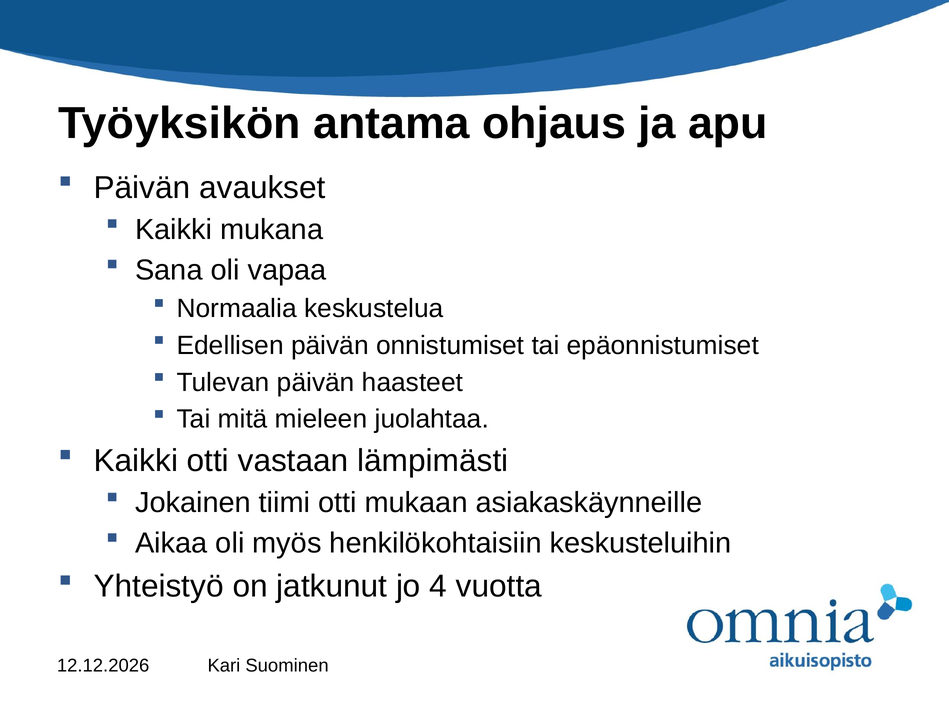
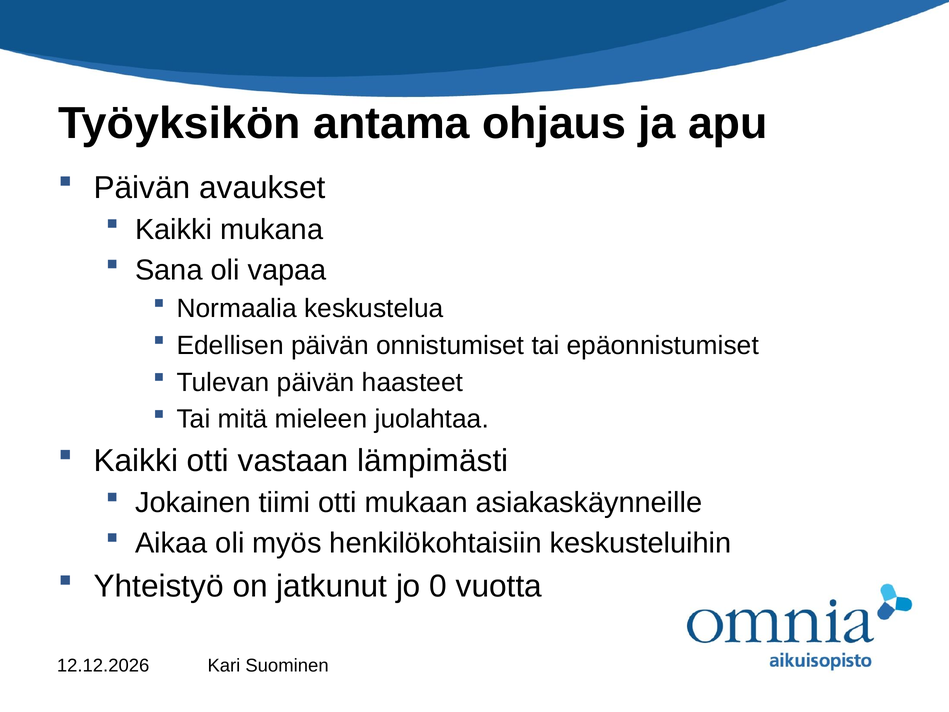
4: 4 -> 0 (438, 586)
